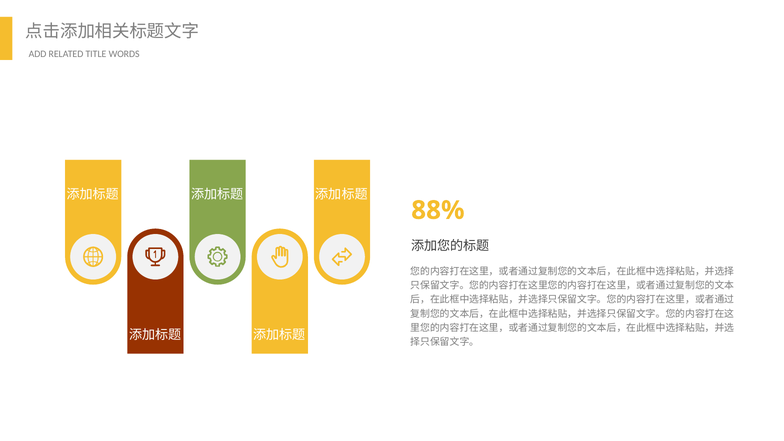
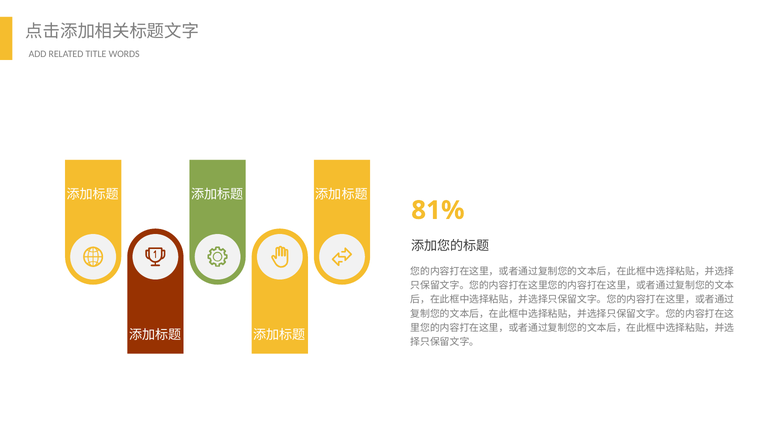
88%: 88% -> 81% (438, 210)
